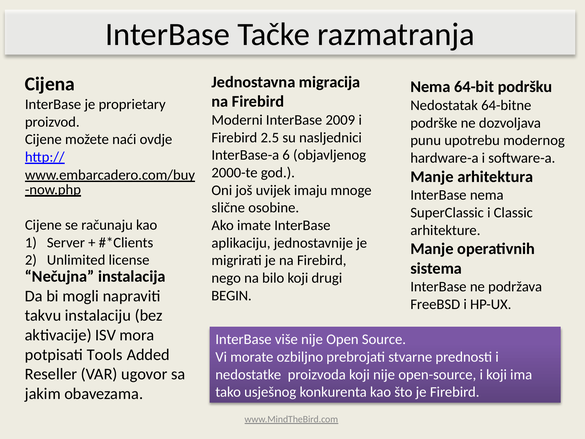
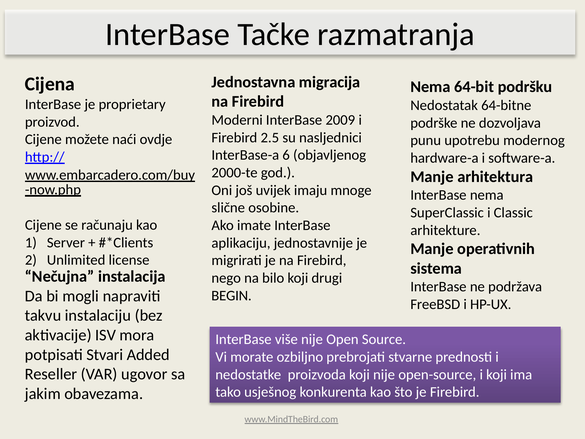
Tools: Tools -> Stvari (105, 354)
